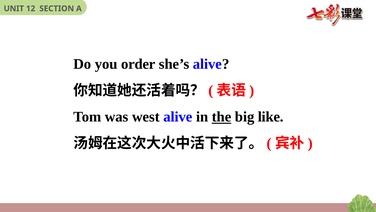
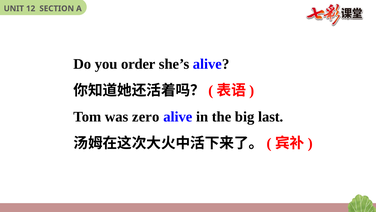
west: west -> zero (146, 117)
the underline: present -> none (222, 117)
like: like -> last (271, 117)
